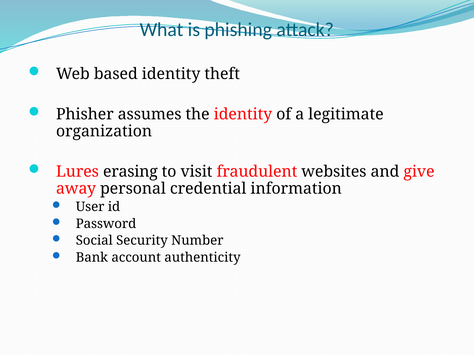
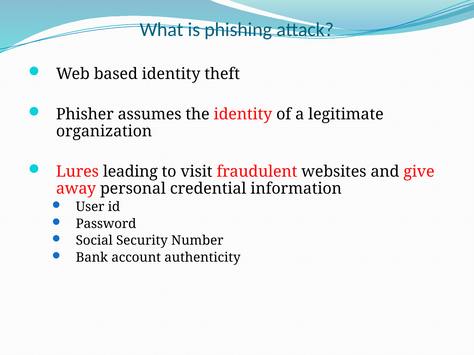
erasing: erasing -> leading (130, 172)
